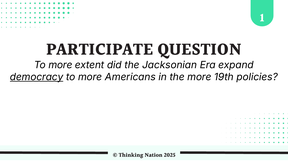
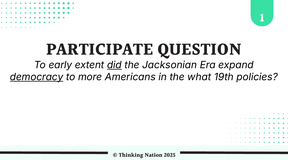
more: more -> early (60, 65)
did underline: none -> present (114, 65)
the more: more -> what (199, 77)
